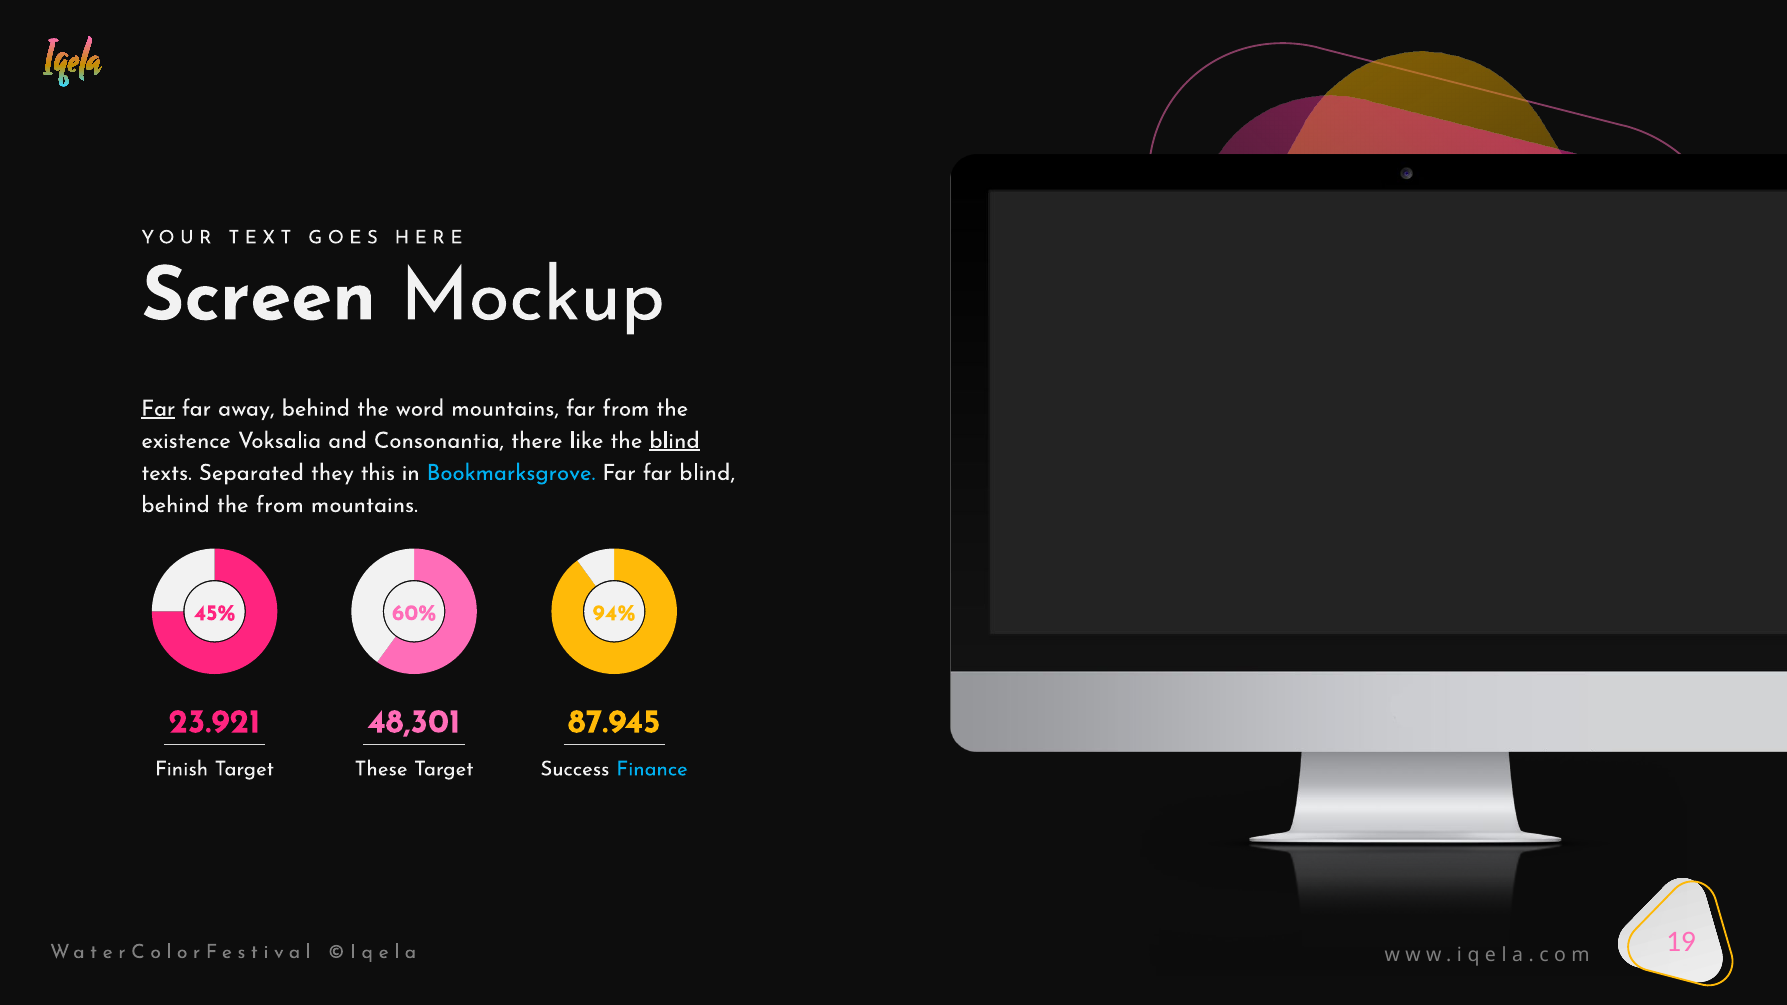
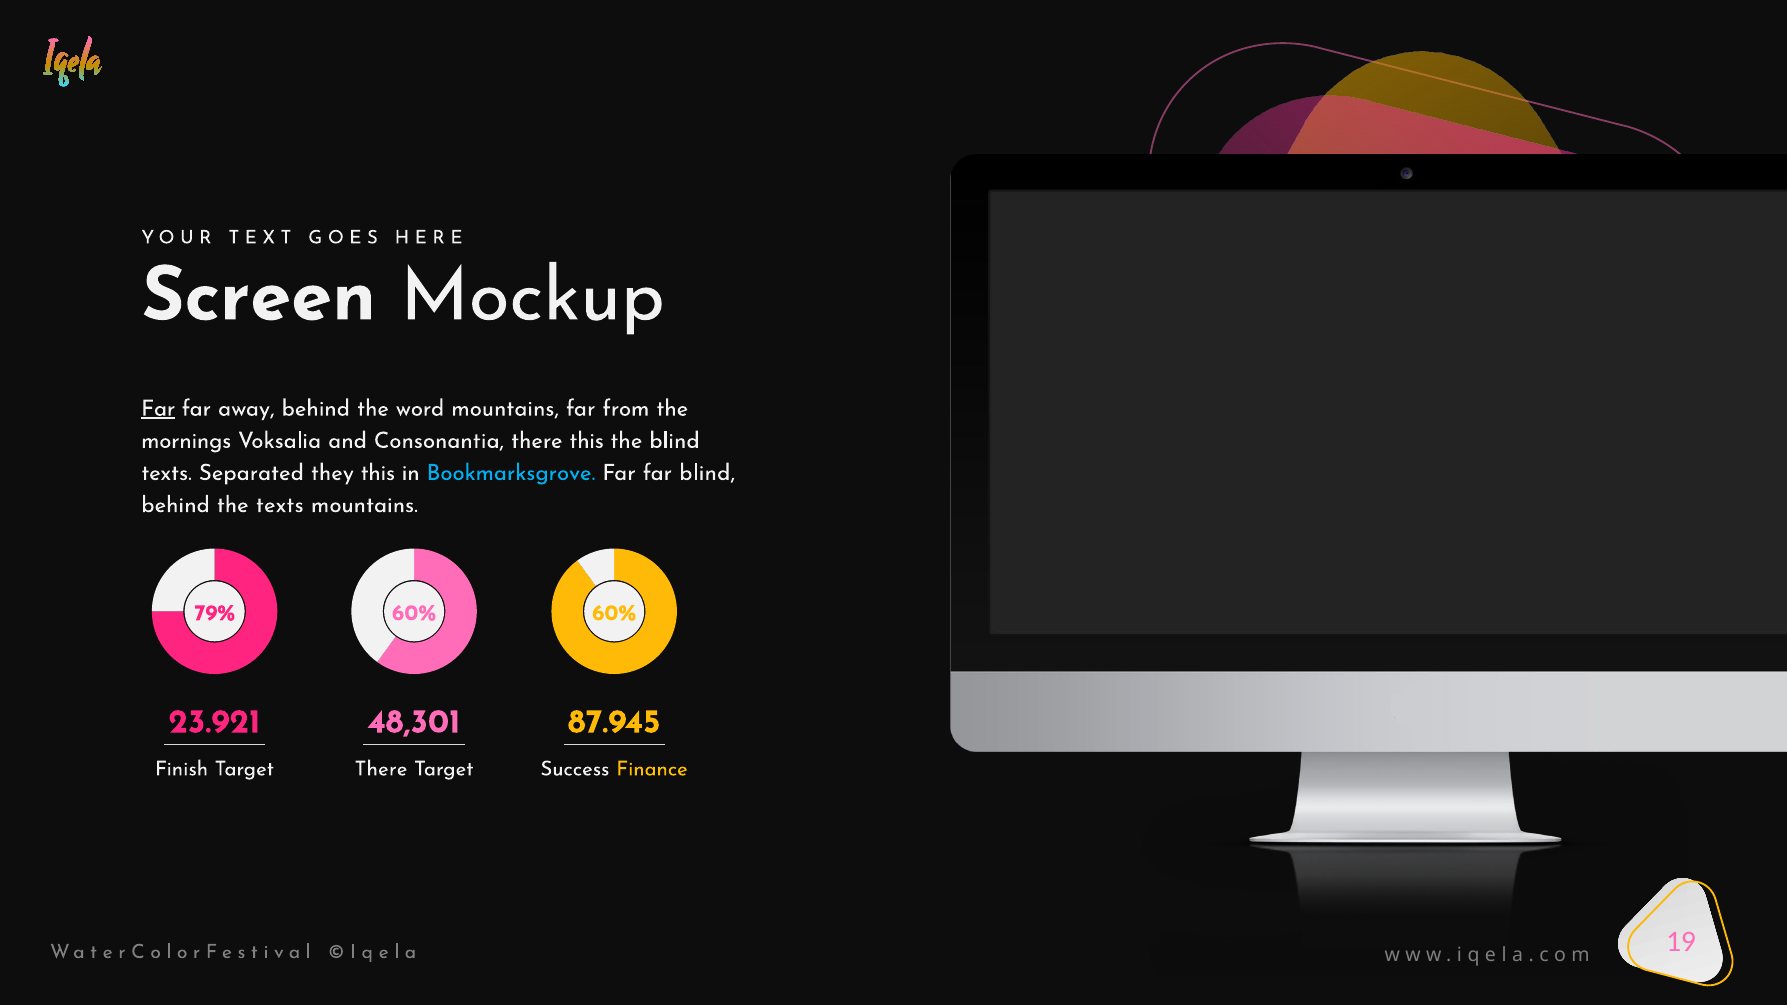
existence: existence -> mornings (186, 441)
there like: like -> this (587, 441)
blind underline: present -> none (674, 441)
the from: from -> texts (280, 505)
45%: 45% -> 79% (215, 613)
94%: 94% -> 60% (614, 613)
These: These -> There (381, 769)
Finance colour: light blue -> yellow (652, 769)
